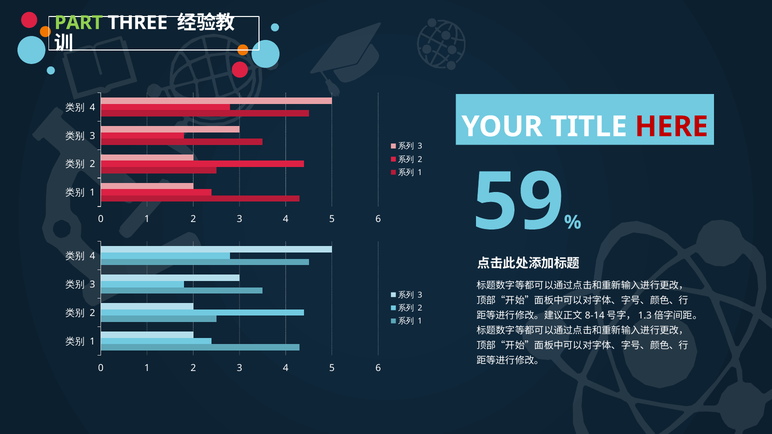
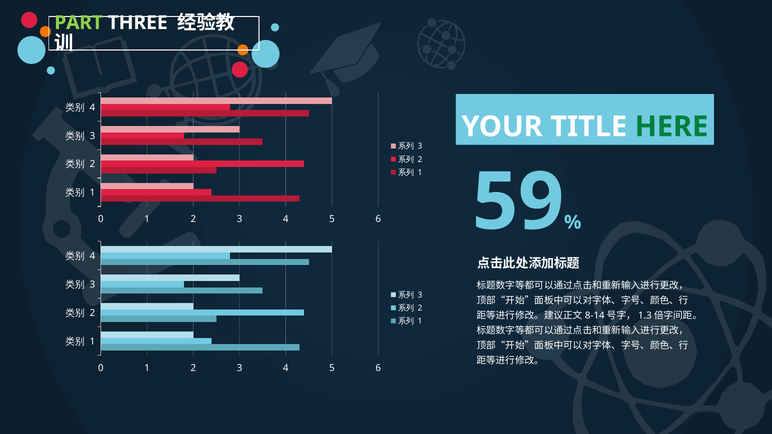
HERE colour: red -> green (671, 127)
